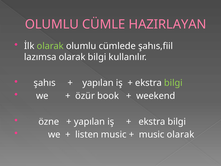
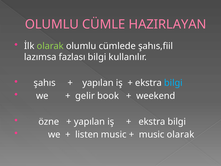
lazımsa olarak: olarak -> fazlası (72, 57)
bilgi colour: light green -> light blue (173, 83)
özür: özür -> gelir (85, 96)
